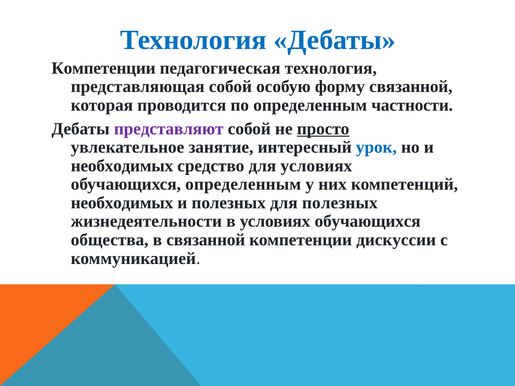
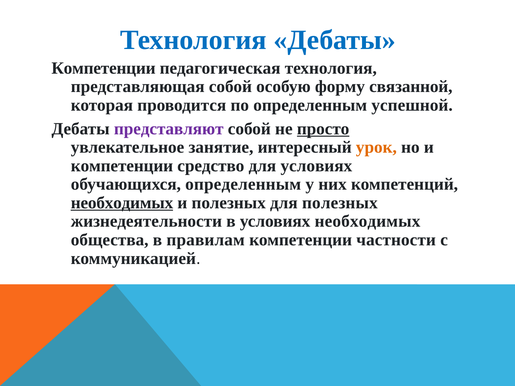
частности: частности -> успешной (412, 105)
урок colour: blue -> orange (376, 147)
необходимых: необходимых -> компетенции (122, 166)
необходимых underline: none -> present (122, 203)
в условиях обучающихся: обучающихся -> необходимых (367, 221)
в связанной: связанной -> правилам (206, 240)
дискуссии: дискуссии -> частности (396, 240)
